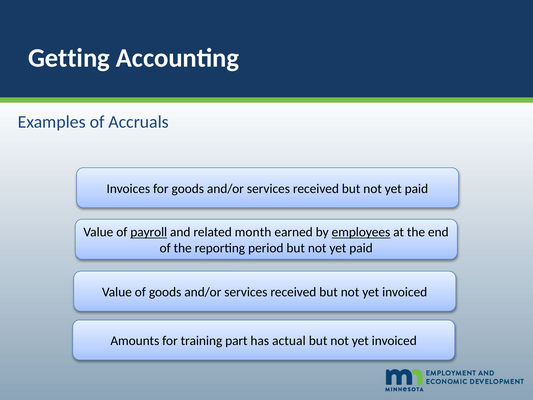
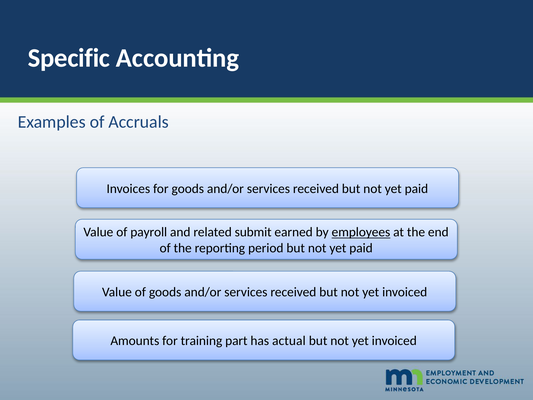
Getting: Getting -> Specific (69, 58)
payroll underline: present -> none (149, 232)
month: month -> submit (253, 232)
